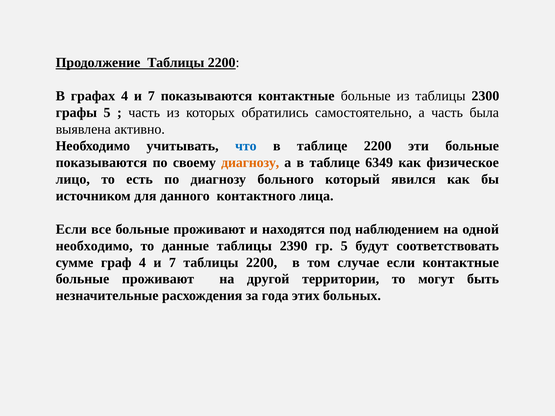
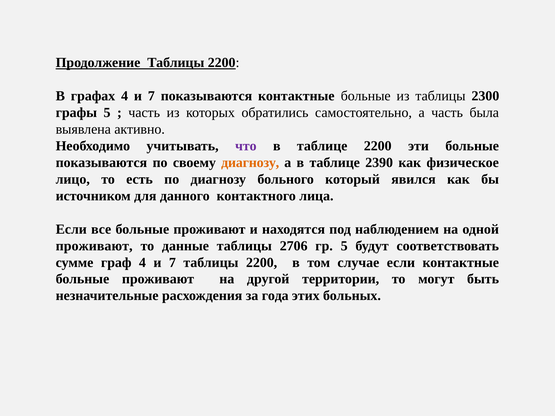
что colour: blue -> purple (246, 146)
6349: 6349 -> 2390 (379, 163)
необходимо: необходимо -> проживают (94, 246)
2390: 2390 -> 2706 (294, 246)
